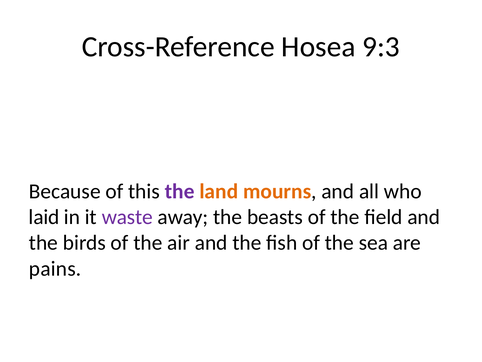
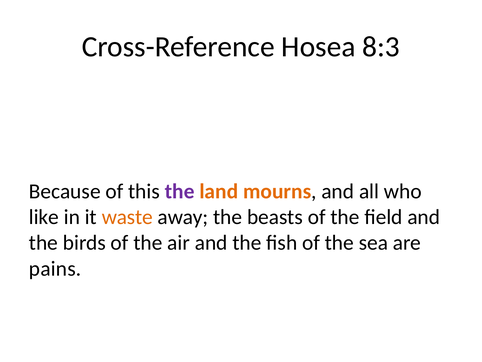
9:3: 9:3 -> 8:3 (381, 47)
laid: laid -> like (44, 217)
waste colour: purple -> orange (127, 217)
